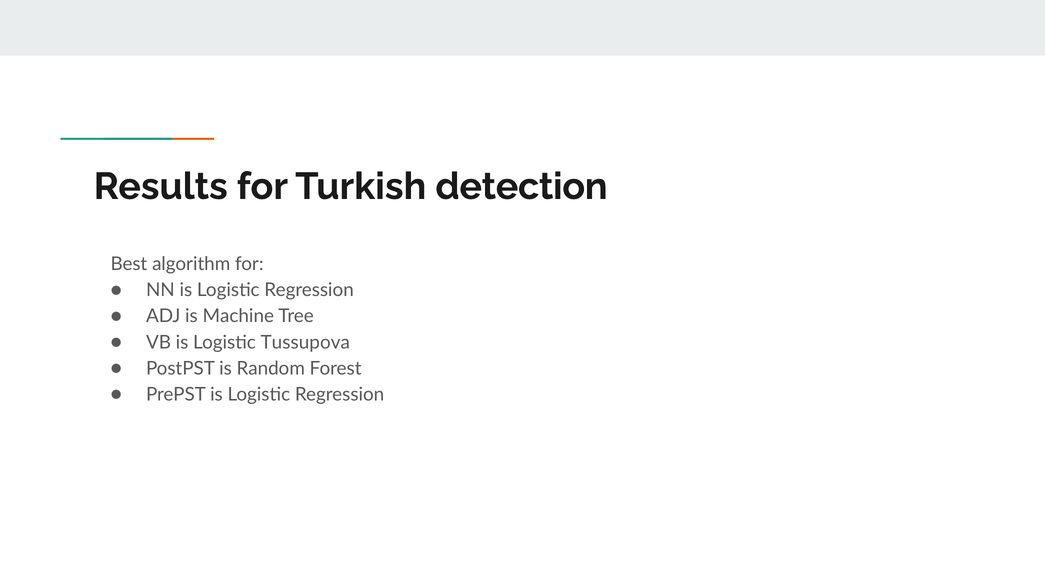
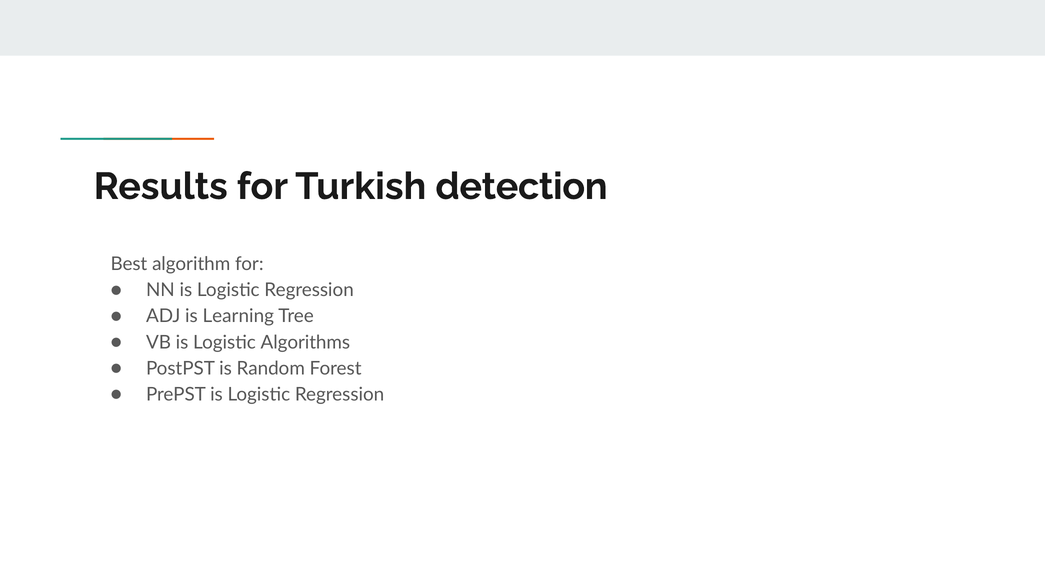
Machine: Machine -> Learning (238, 316)
Tussupova: Tussupova -> Algorithms (305, 342)
